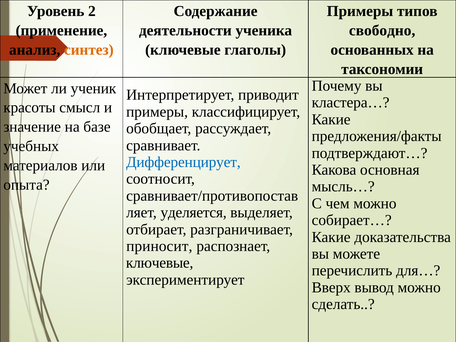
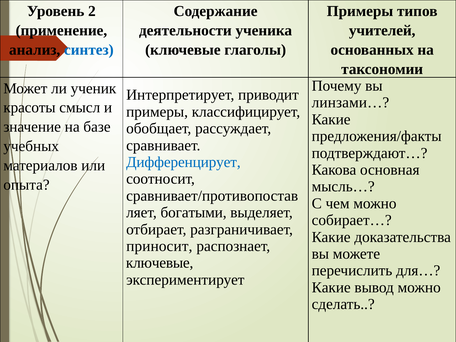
свободно: свободно -> учителей (382, 30)
синтез colour: orange -> blue (89, 50)
кластера…: кластера… -> линзами… (350, 103)
уделяется: уделяется -> богатыми (194, 213)
Вверх: Вверх -> Какие (331, 287)
